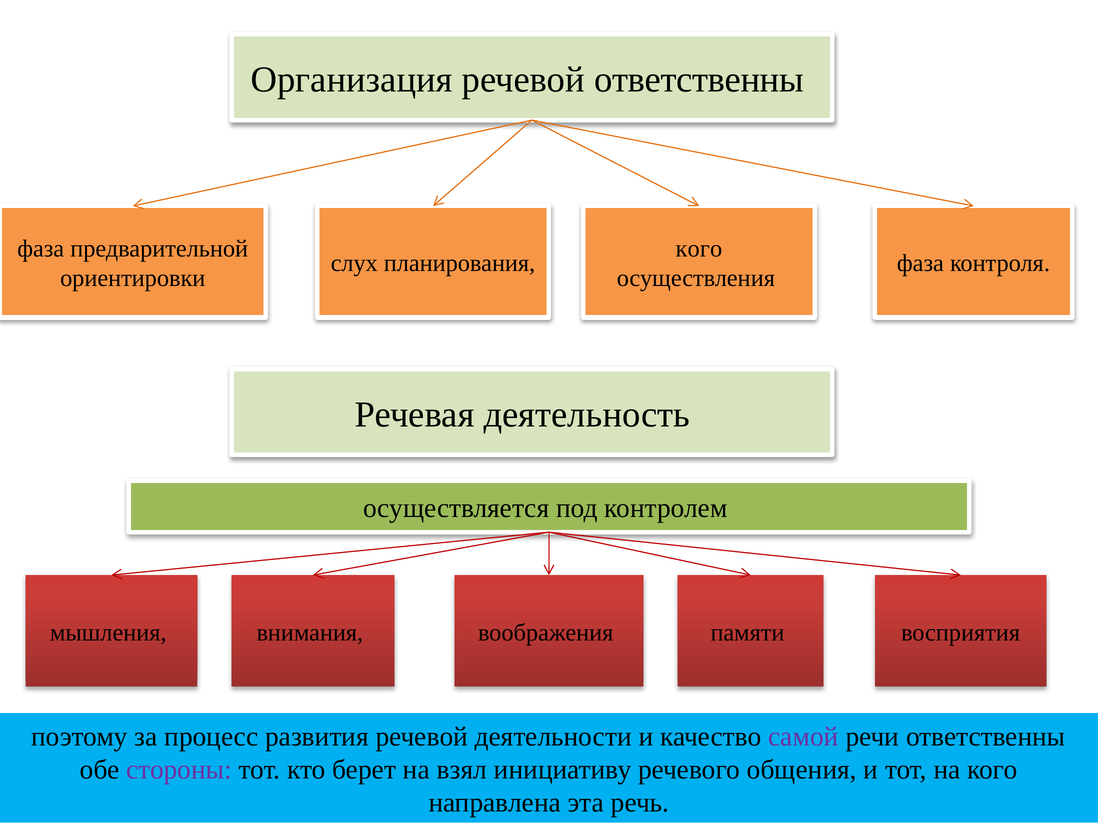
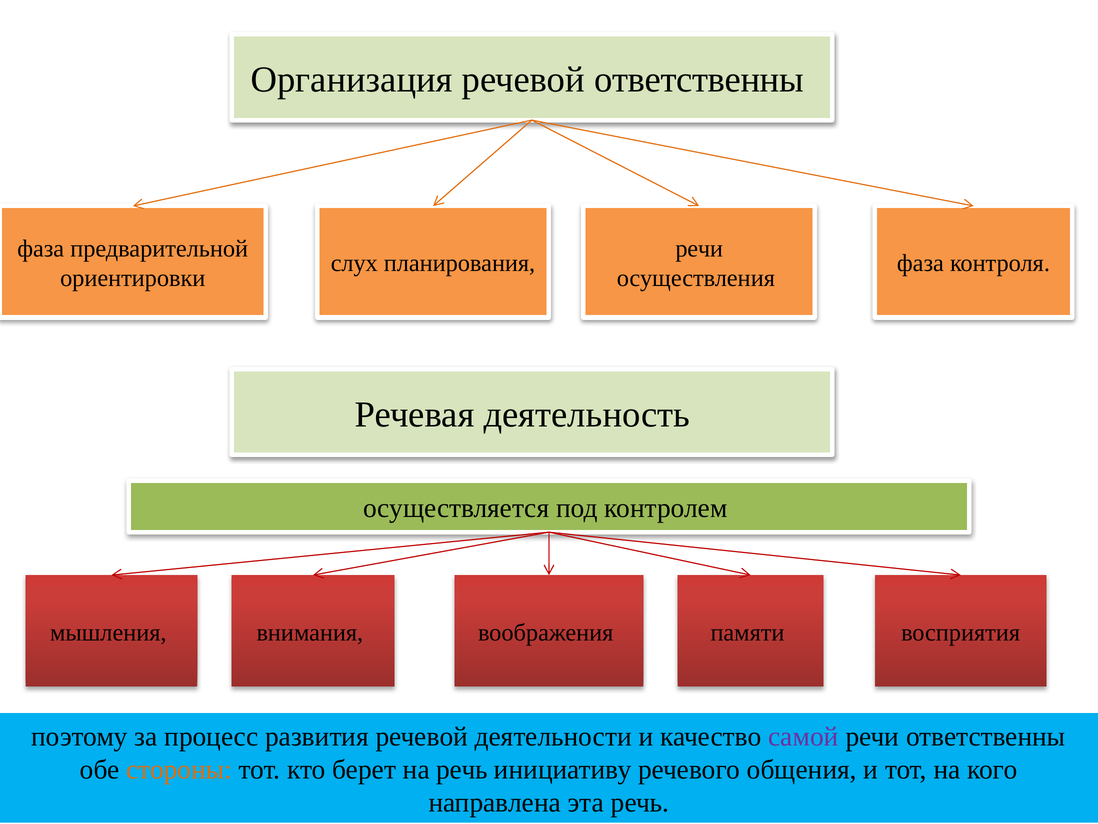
кого: кого -> речи (699, 249)
стороны colour: purple -> orange (179, 769)
на взял: взял -> речь (462, 769)
